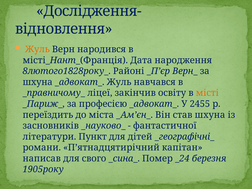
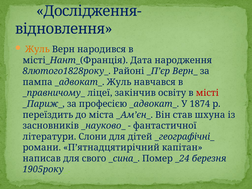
шхуна: шхуна -> пампа (38, 82)
місті colour: orange -> red (207, 93)
2455: 2455 -> 1874 (200, 104)
Пункт: Пункт -> Слони (93, 137)
